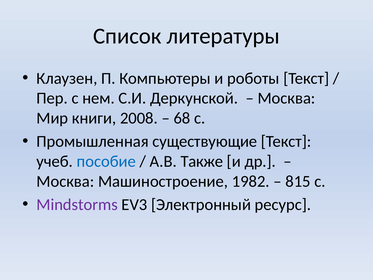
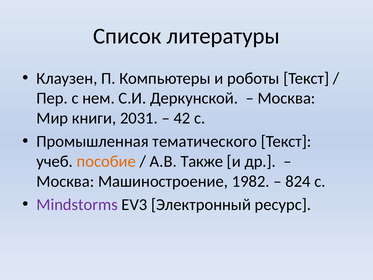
2008: 2008 -> 2031 (139, 118)
68: 68 -> 42 (182, 118)
существующие: существующие -> тематического (205, 141)
пособие colour: blue -> orange (106, 161)
815: 815 -> 824 (298, 181)
